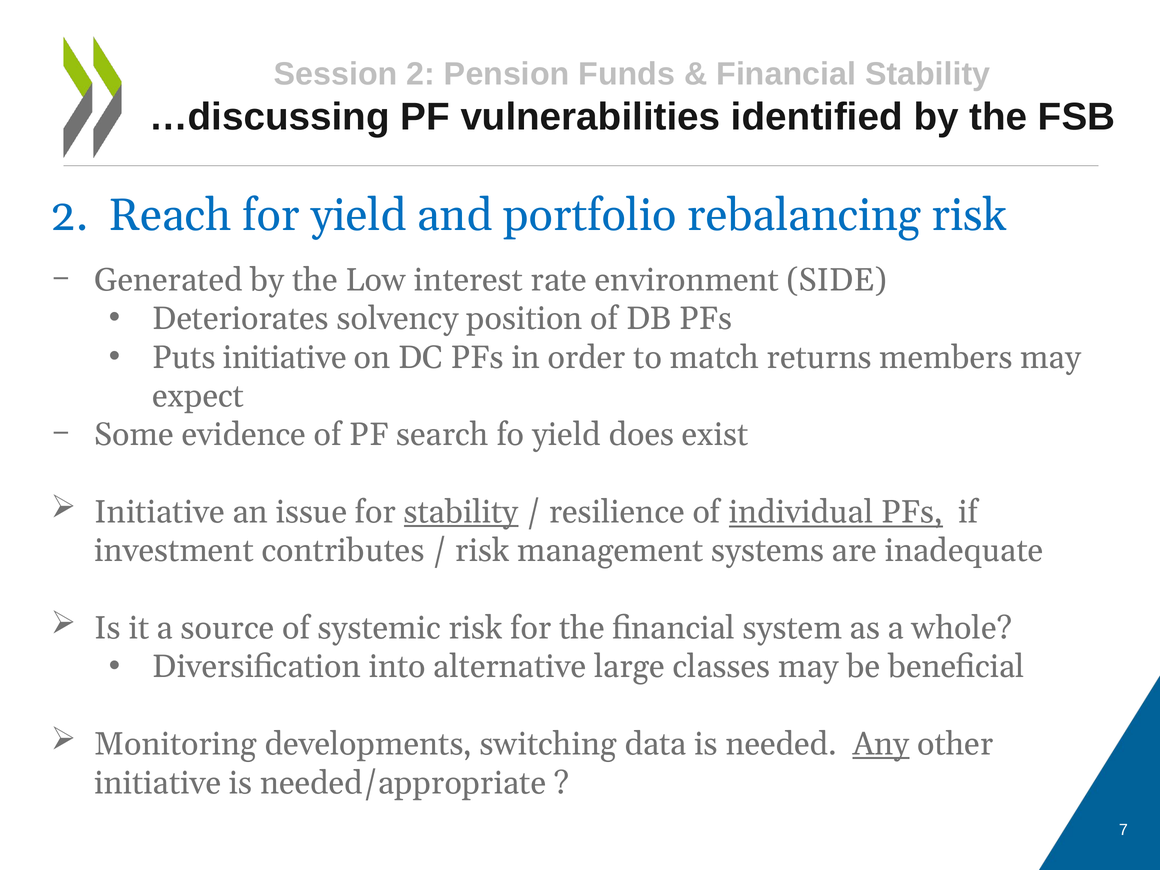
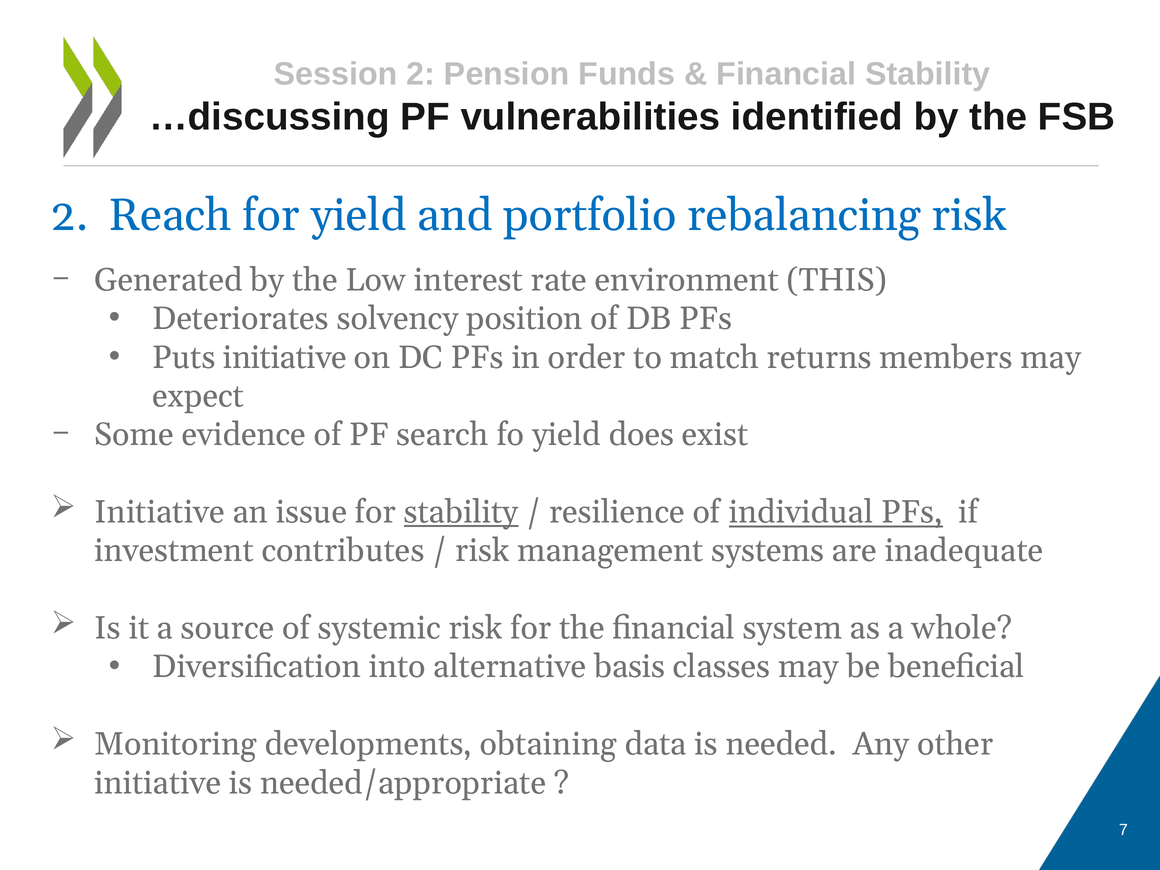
SIDE: SIDE -> THIS (837, 280)
large: large -> basis (630, 667)
switching: switching -> obtaining (548, 744)
Any underline: present -> none (881, 744)
